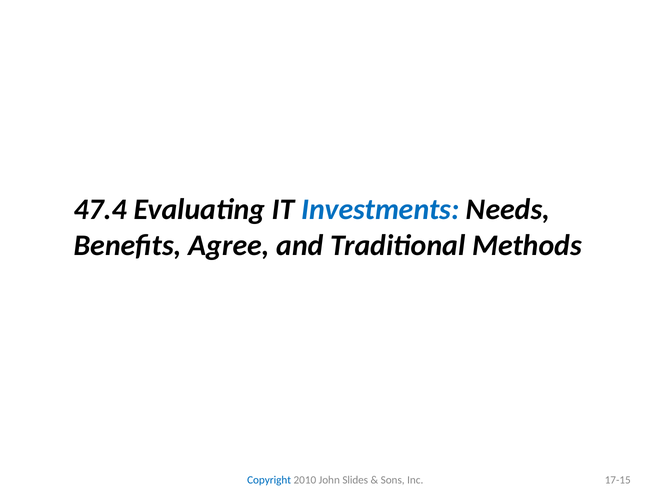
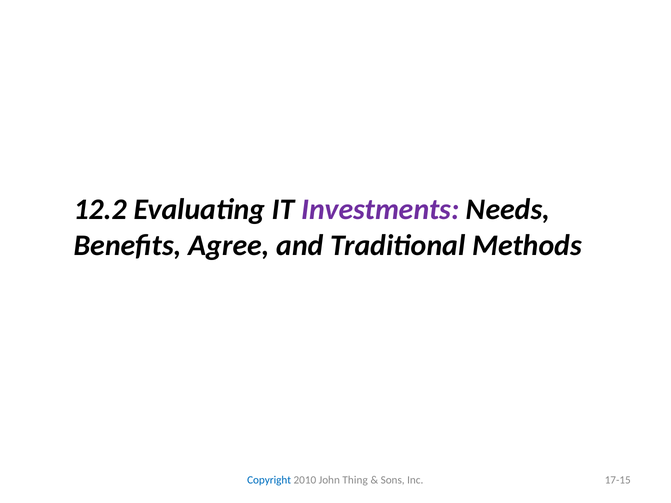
47.4: 47.4 -> 12.2 (100, 210)
Investments colour: blue -> purple (380, 210)
Slides: Slides -> Thing (355, 480)
